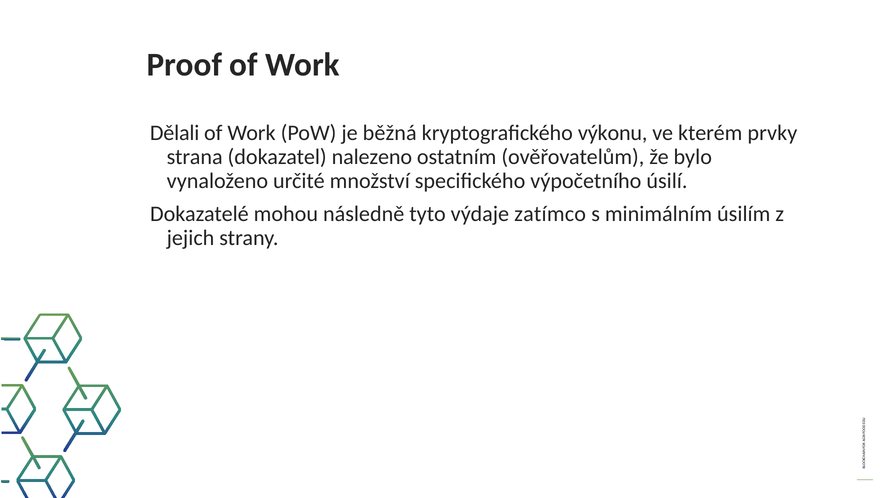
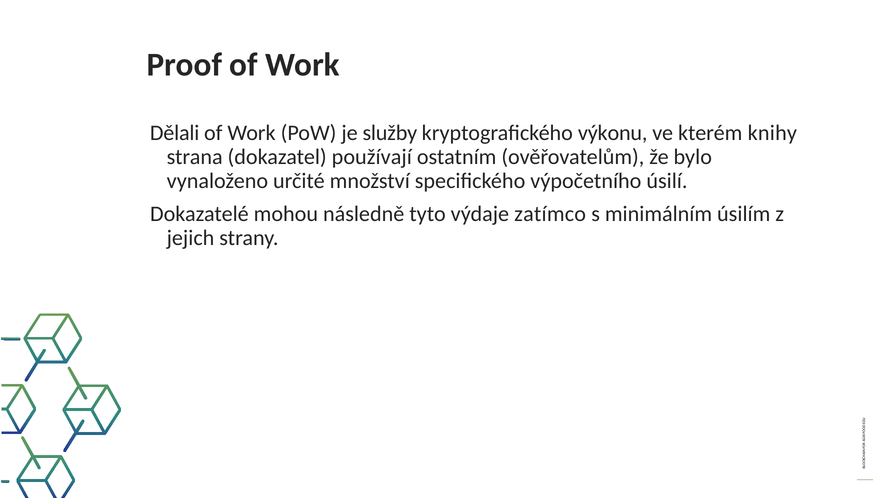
běžná: běžná -> služby (390, 133)
prvky: prvky -> knihy (772, 133)
nalezeno: nalezeno -> používají (372, 157)
